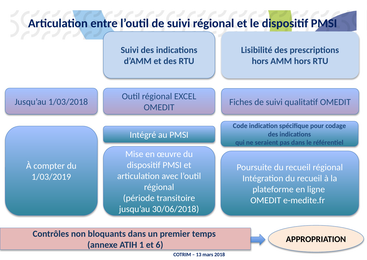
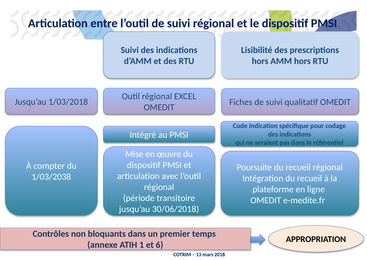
1/03/2019: 1/03/2019 -> 1/03/2038 (51, 177)
